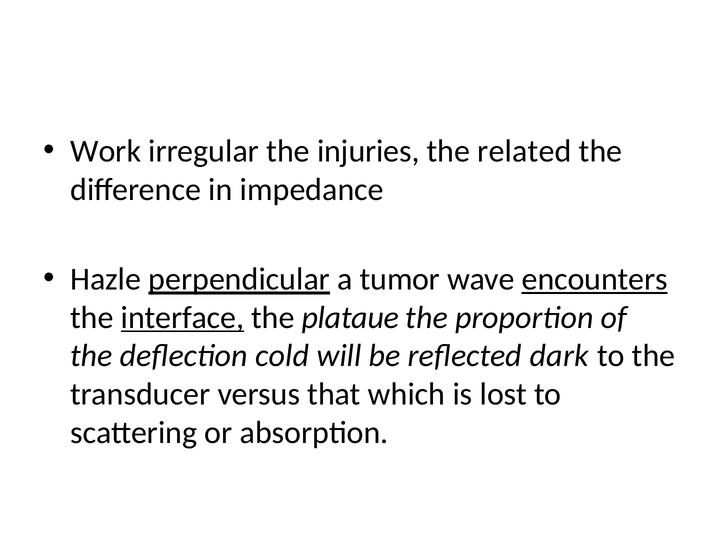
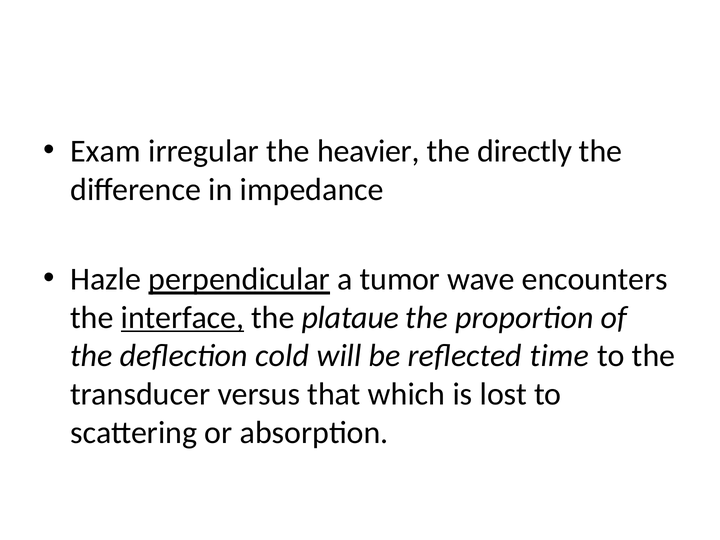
Work: Work -> Exam (106, 151)
injuries: injuries -> heavier (368, 151)
related: related -> directly (525, 151)
encounters underline: present -> none (595, 279)
dark: dark -> time (559, 356)
